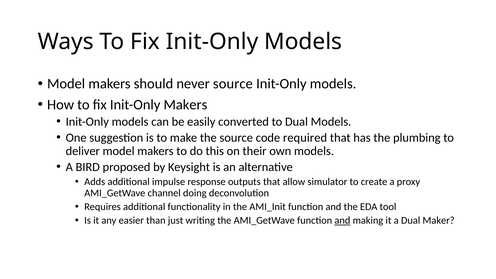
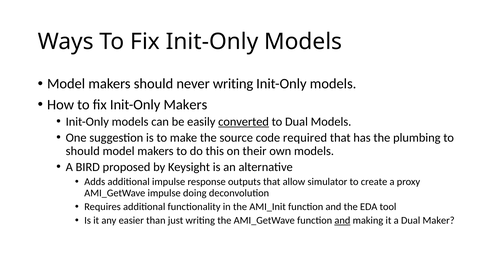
never source: source -> writing (233, 84)
converted underline: none -> present (244, 122)
deliver: deliver -> should (83, 151)
AMI_GetWave channel: channel -> impulse (164, 193)
